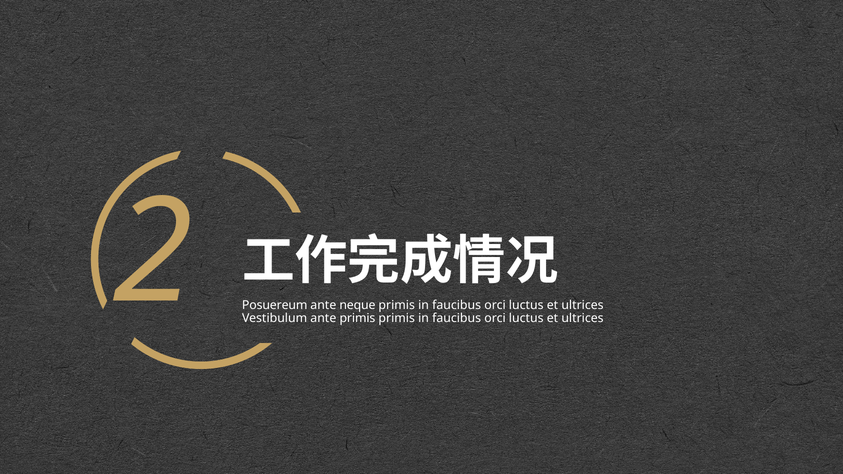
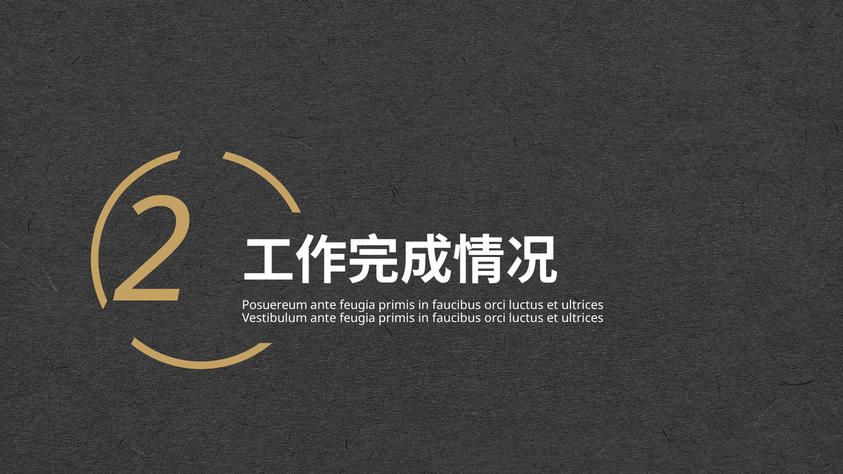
neque: neque -> feugia (357, 305)
Vestibulum ante primis: primis -> feugia (357, 319)
